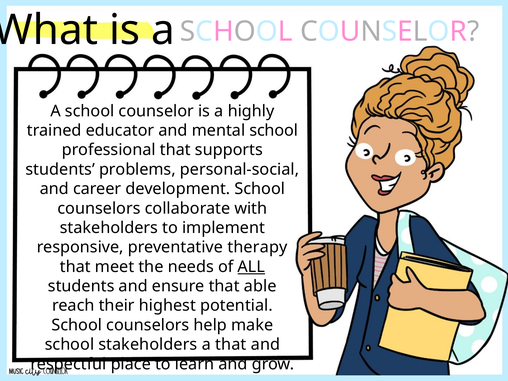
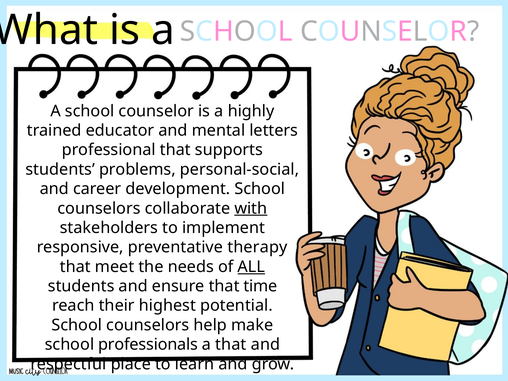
mental school: school -> letters (274, 130)
with underline: none -> present (251, 208)
able: able -> time (260, 286)
school stakeholders: stakeholders -> professionals (148, 345)
